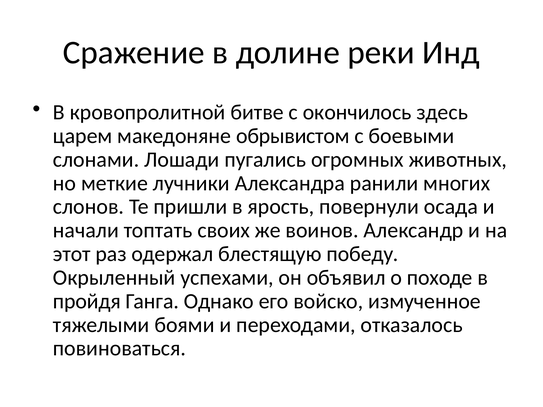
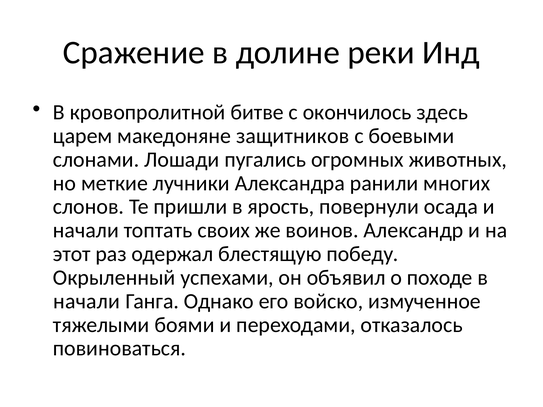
обрывистом: обрывистом -> защитников (293, 136)
пройдя: пройдя -> начали (87, 301)
